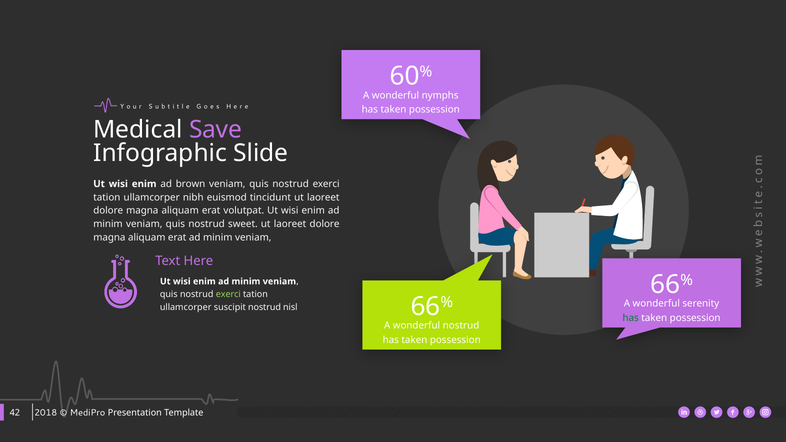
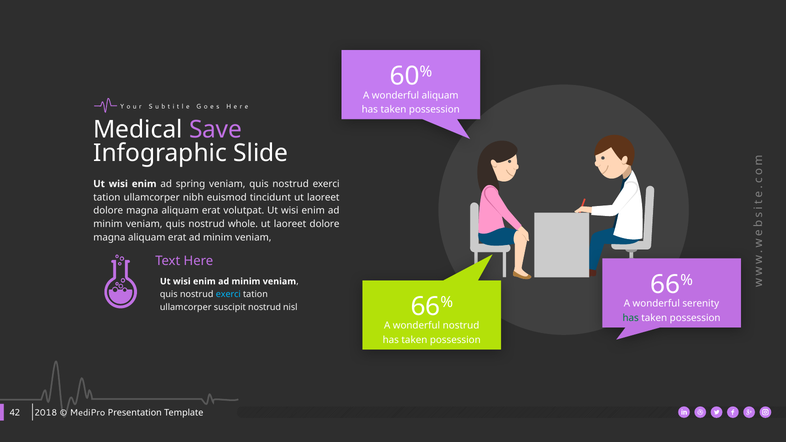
wonderful nymphs: nymphs -> aliquam (440, 95)
brown: brown -> spring (190, 184)
sweet: sweet -> whole (243, 224)
exerci colour: light green -> light blue (228, 294)
